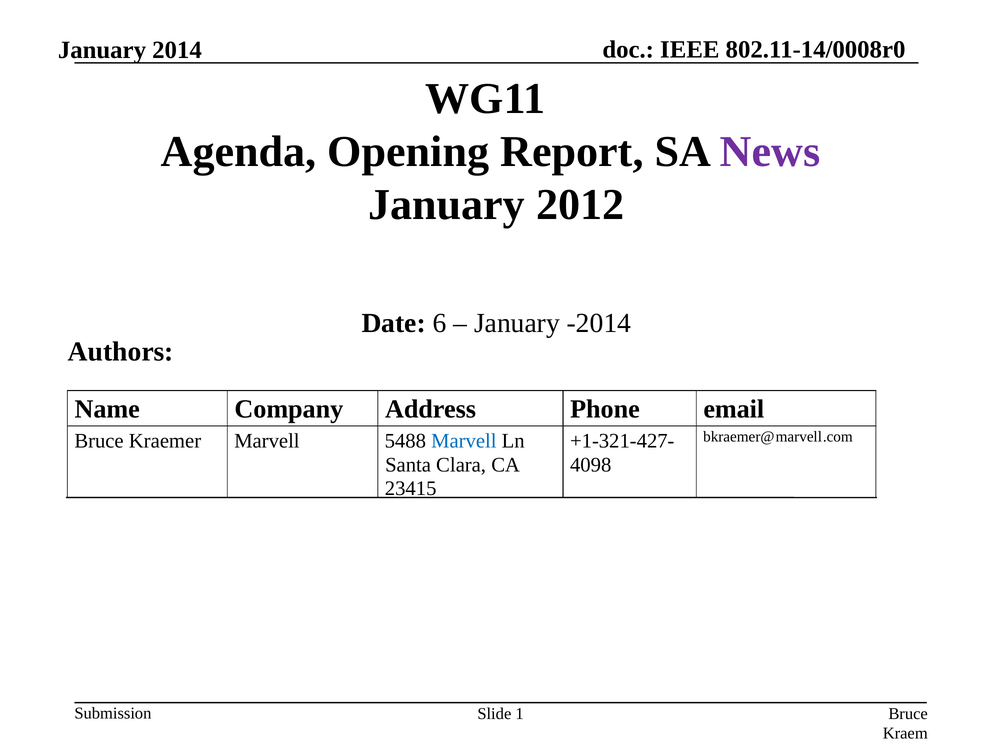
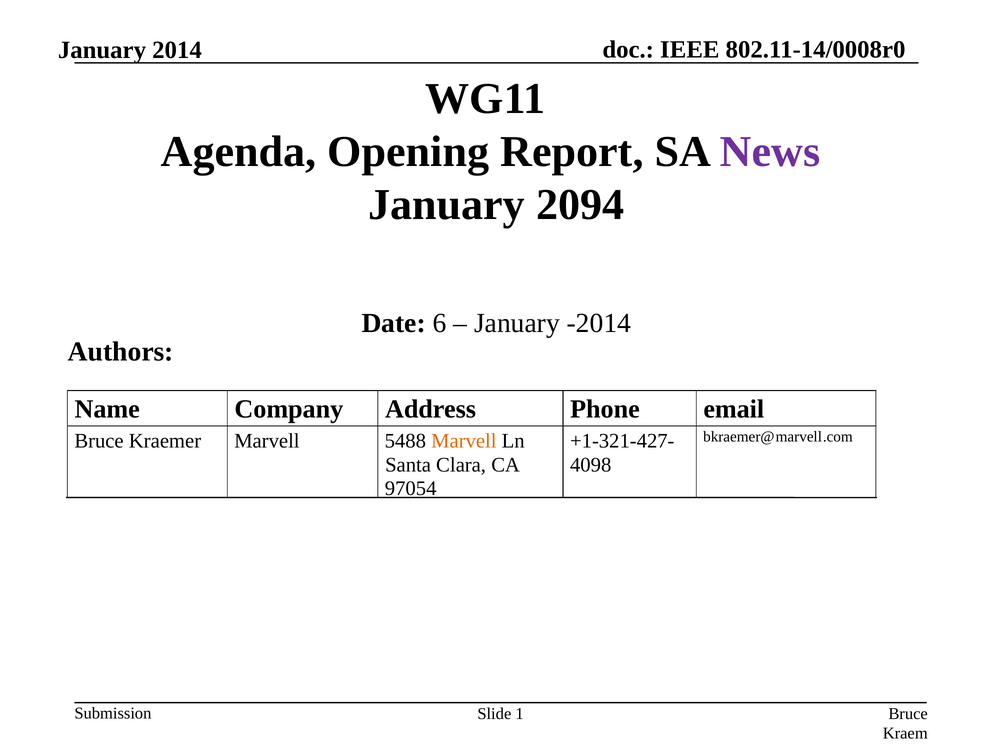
2012: 2012 -> 2094 (580, 205)
Marvell colour: blue -> orange (464, 441)
23415: 23415 -> 97054 (411, 489)
